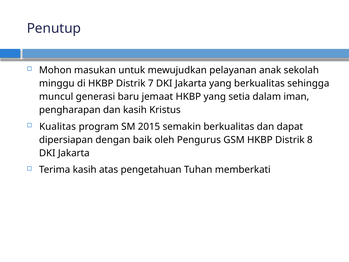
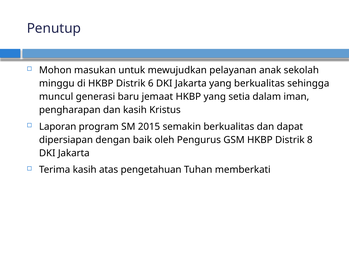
7: 7 -> 6 (151, 83)
Kualitas: Kualitas -> Laporan (58, 126)
